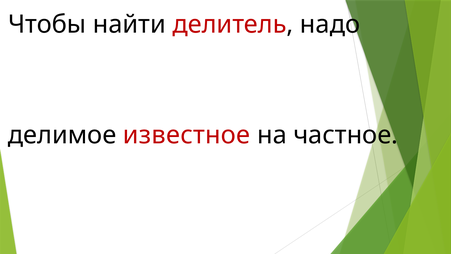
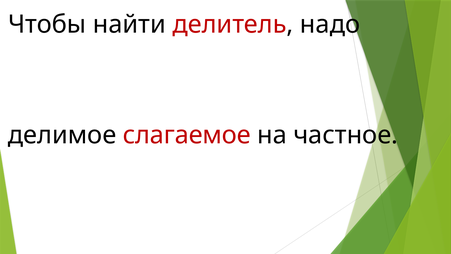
известное: известное -> слагаемое (187, 135)
